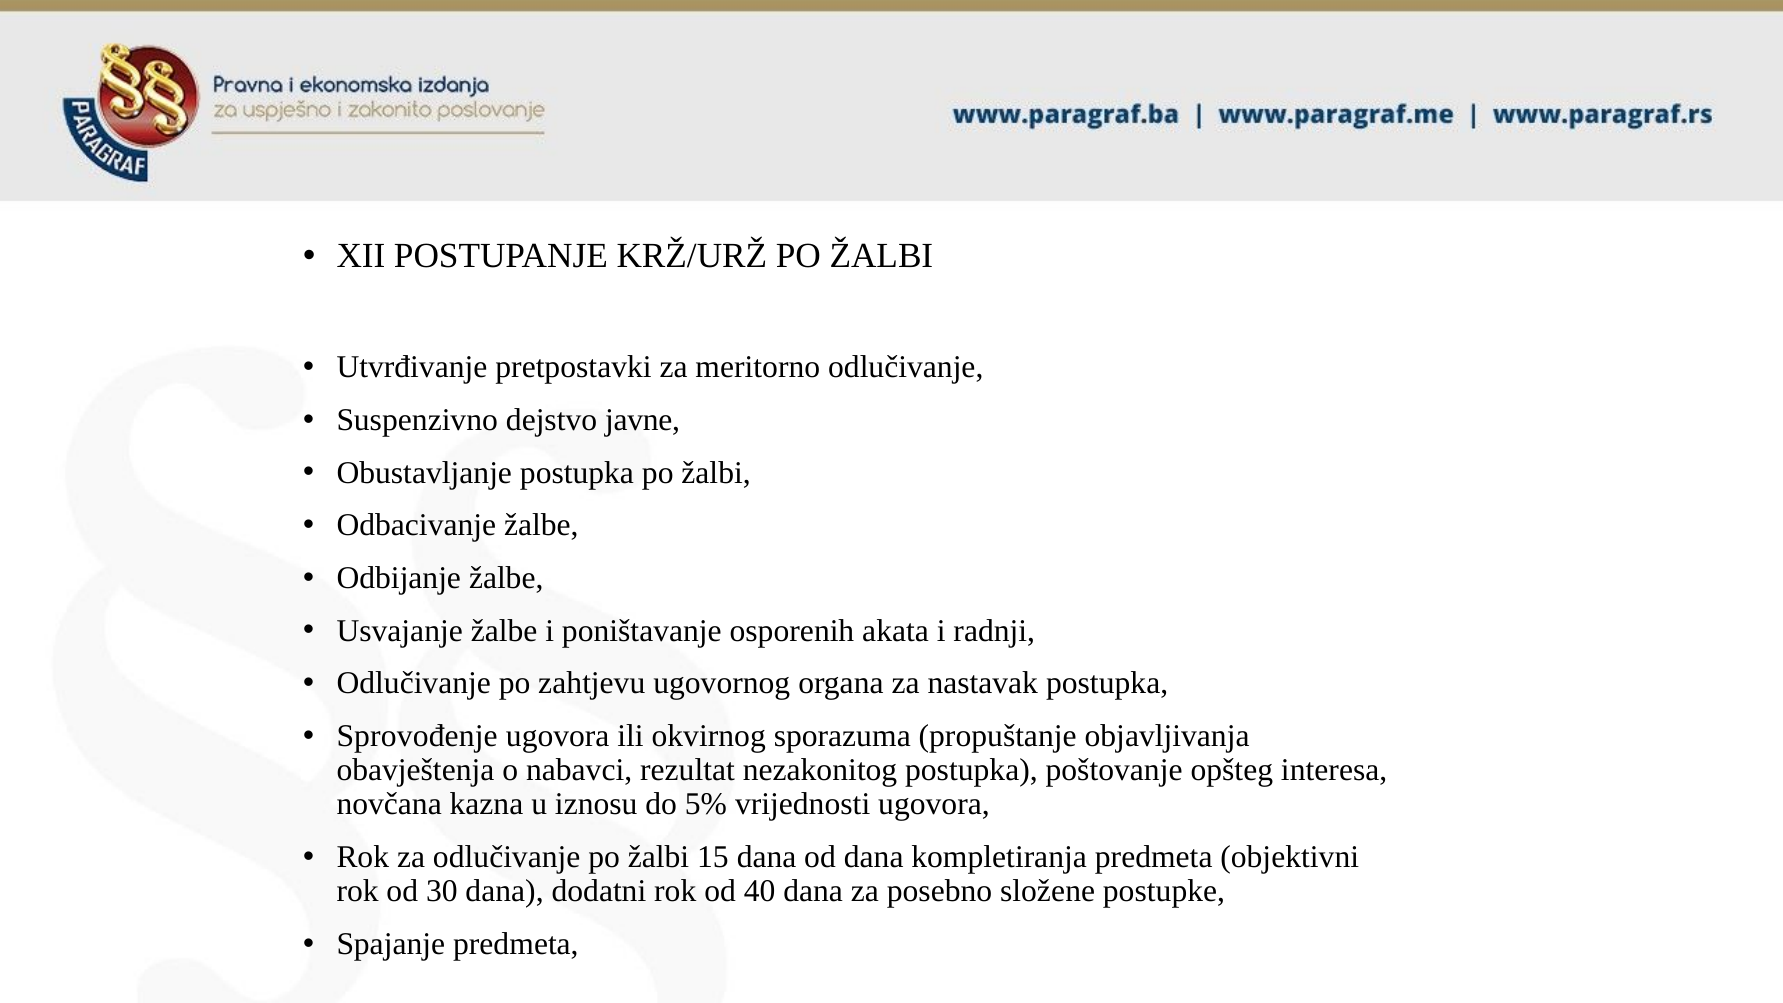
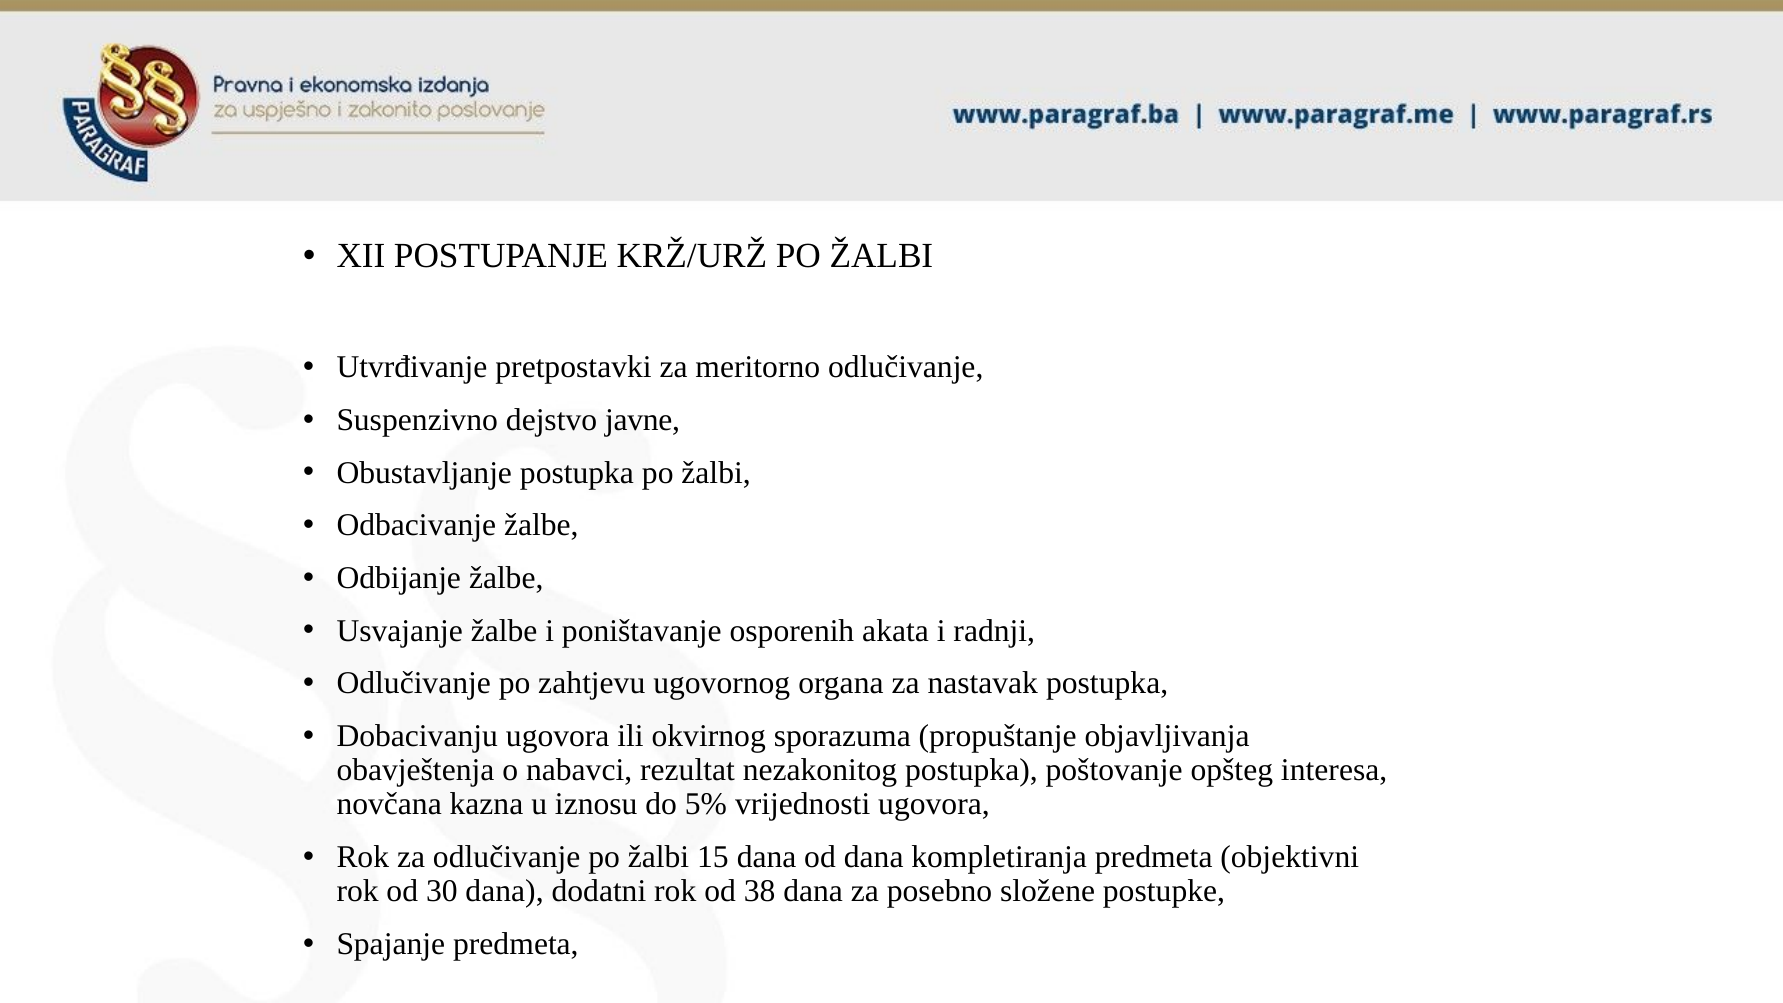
Sprovođenje: Sprovođenje -> Dobacivanju (417, 736)
40: 40 -> 38 (760, 891)
